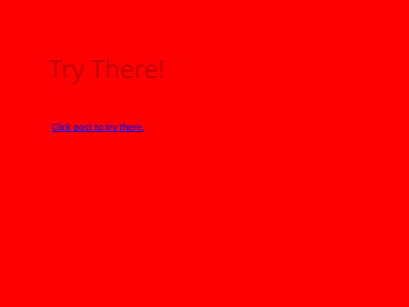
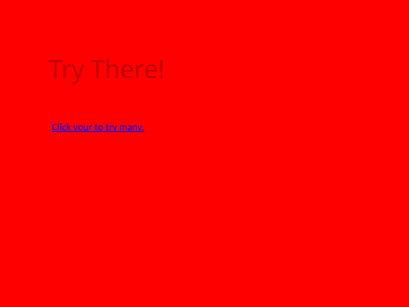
post: post -> your (83, 127)
to try there: there -> many (132, 127)
